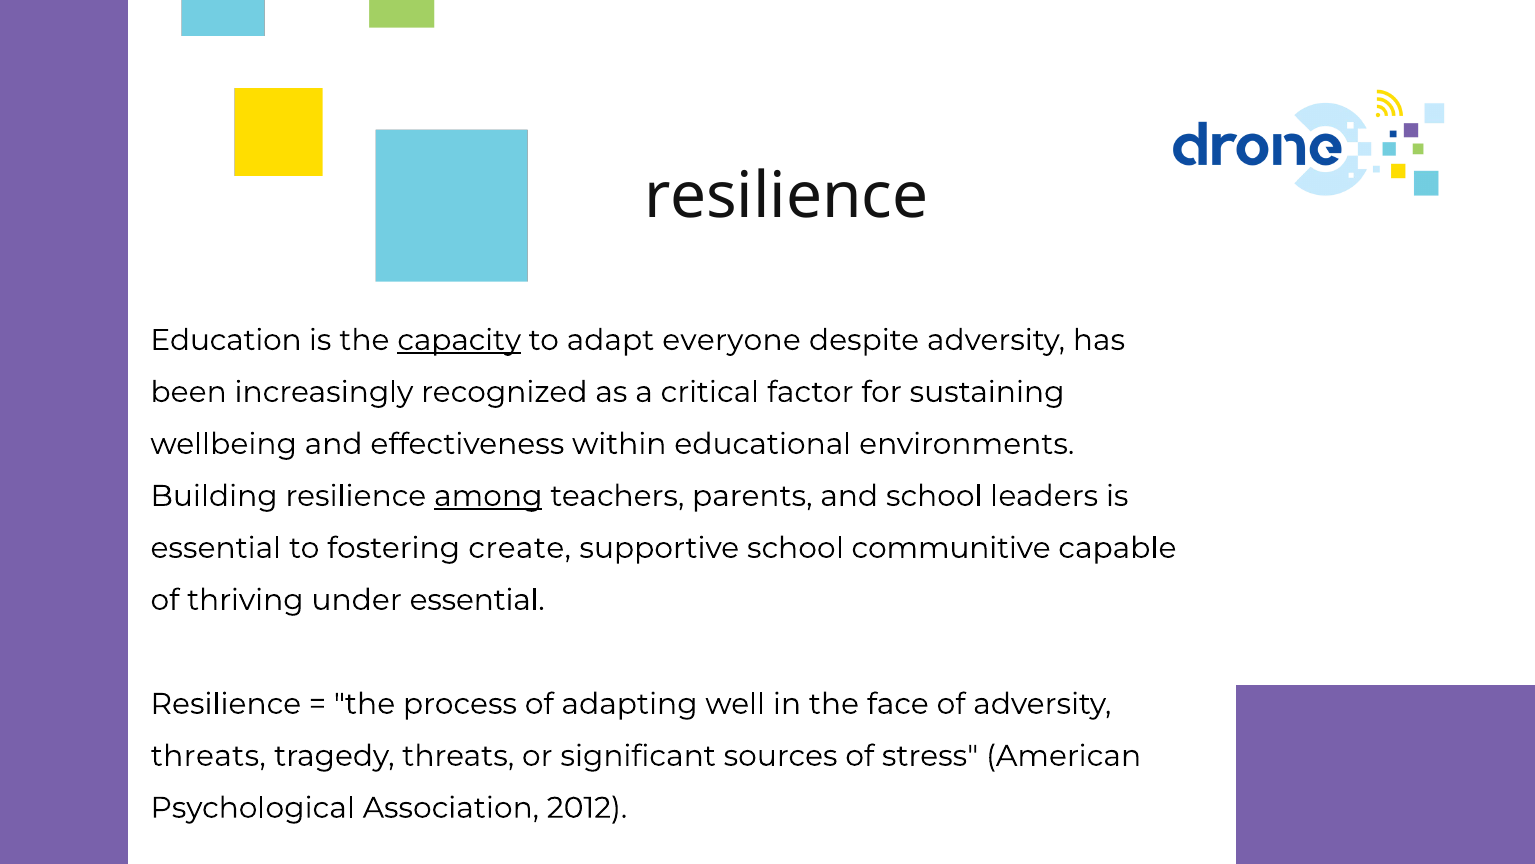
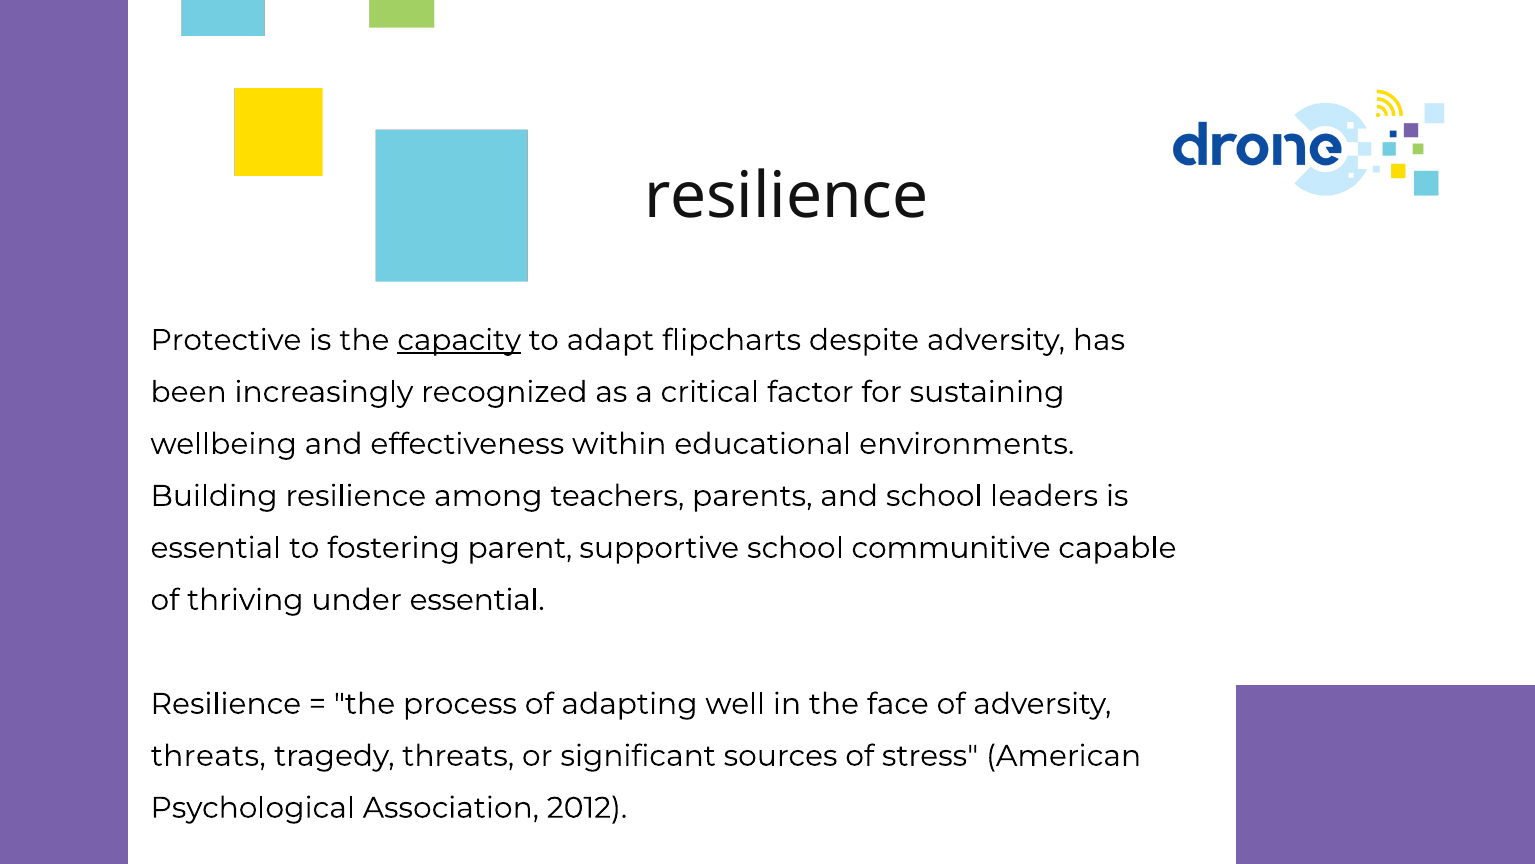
Education: Education -> Protective (226, 340)
everyone: everyone -> flipcharts (732, 340)
among underline: present -> none (488, 496)
create: create -> parent (520, 548)
